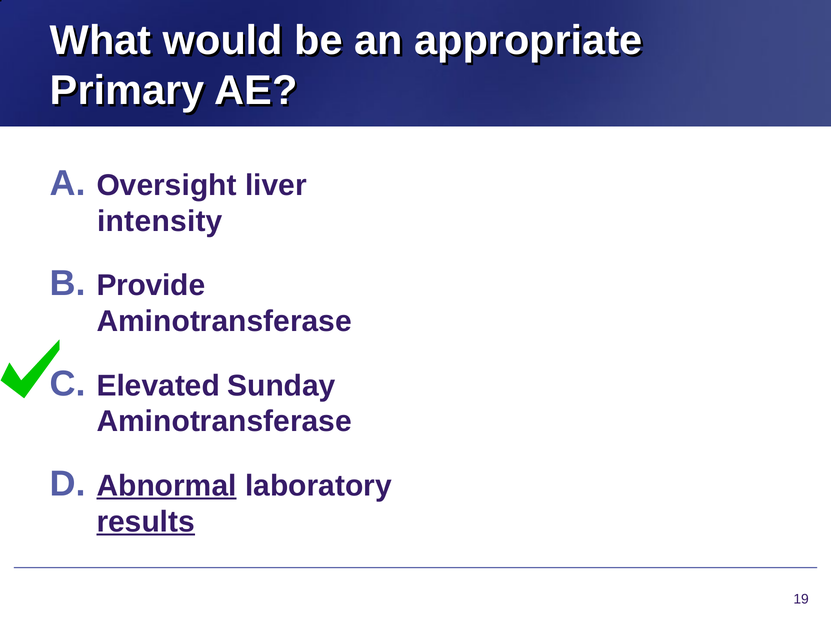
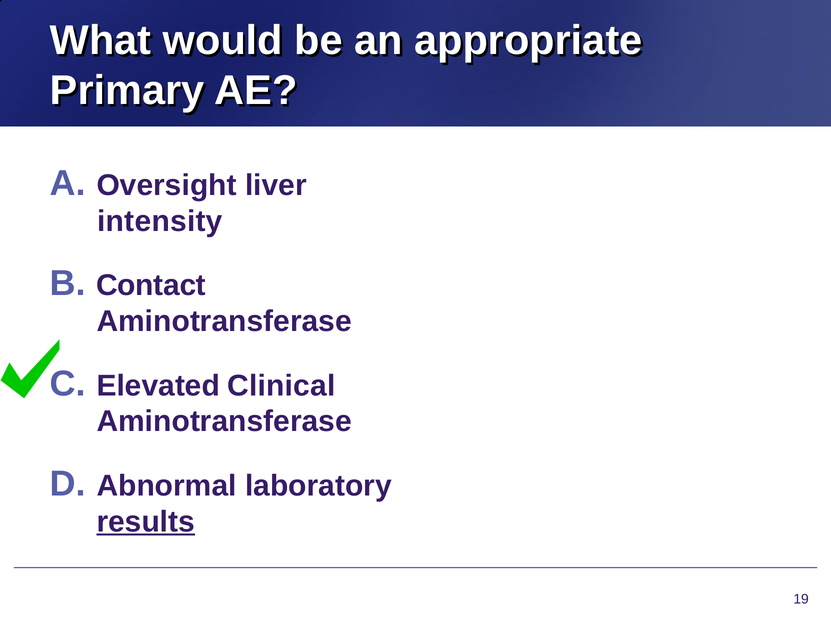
Provide: Provide -> Contact (151, 286)
Sunday: Sunday -> Clinical (281, 386)
Abnormal underline: present -> none (167, 486)
